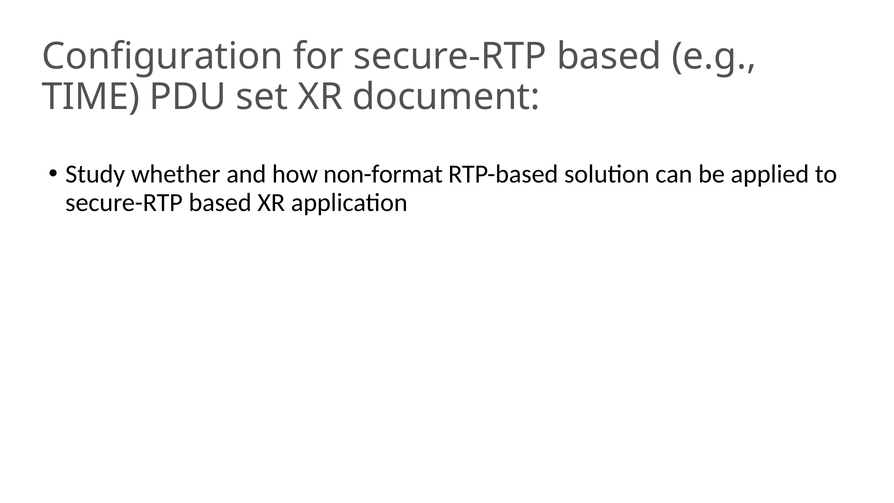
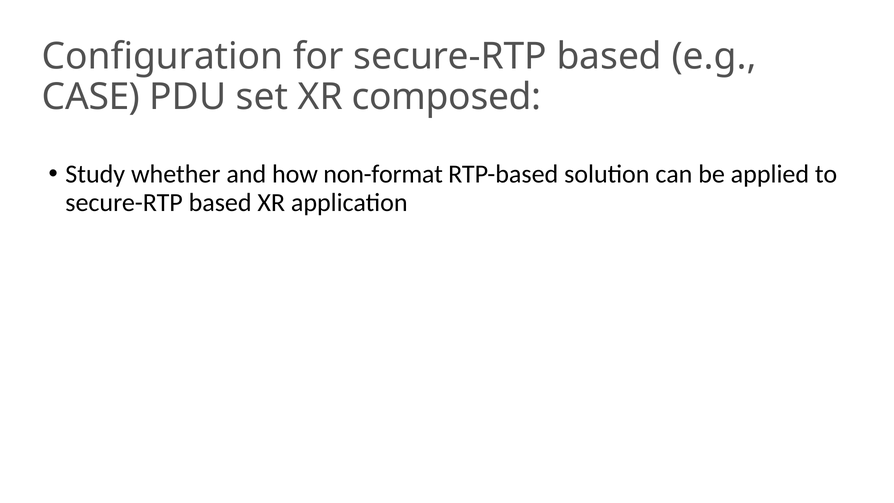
TIME: TIME -> CASE (91, 97)
document: document -> composed (446, 97)
